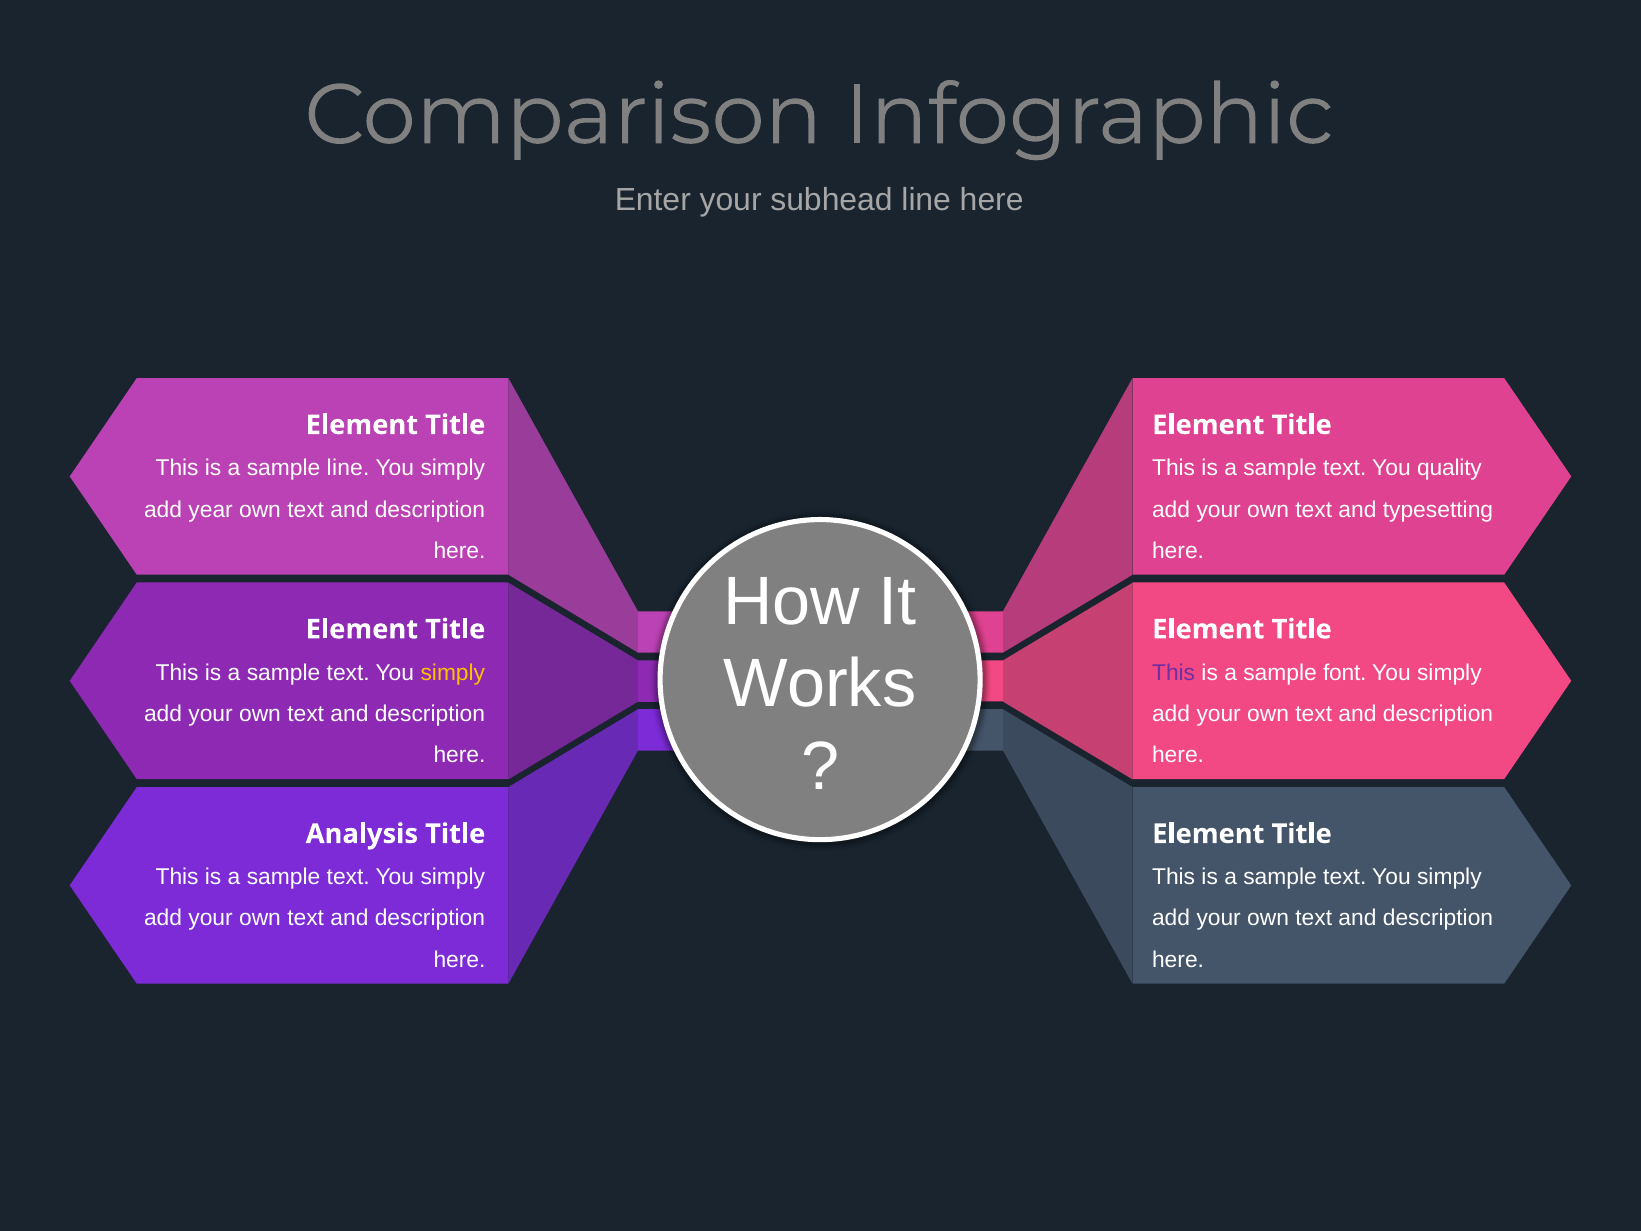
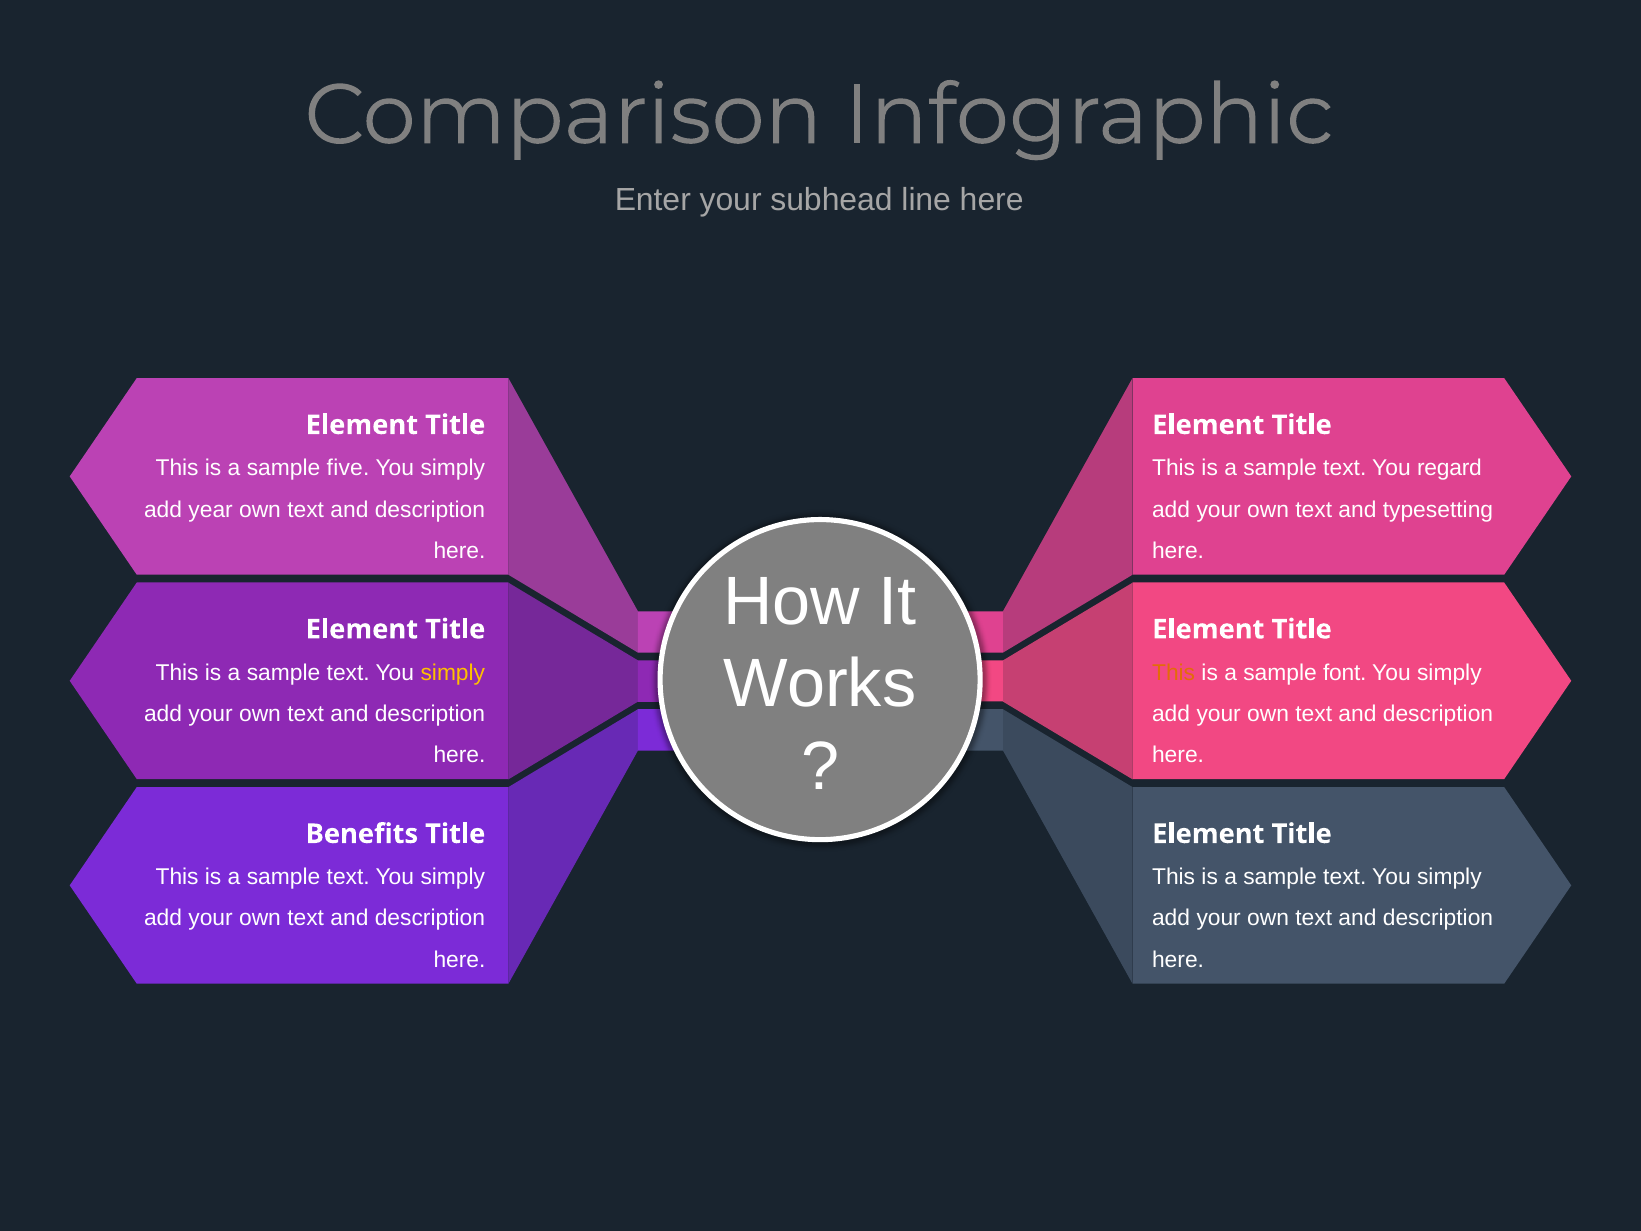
sample line: line -> five (348, 468)
quality: quality -> regard (1449, 468)
This colour: purple -> orange (1174, 673)
Analysis: Analysis -> Benefits (362, 834)
